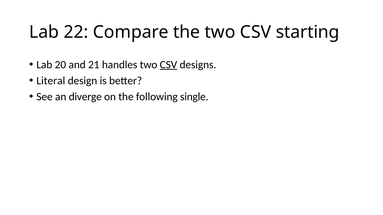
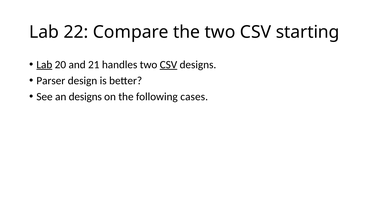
Lab underline: none -> present (44, 65)
Literal: Literal -> Parser (51, 81)
an diverge: diverge -> designs (85, 97)
single: single -> cases (194, 97)
